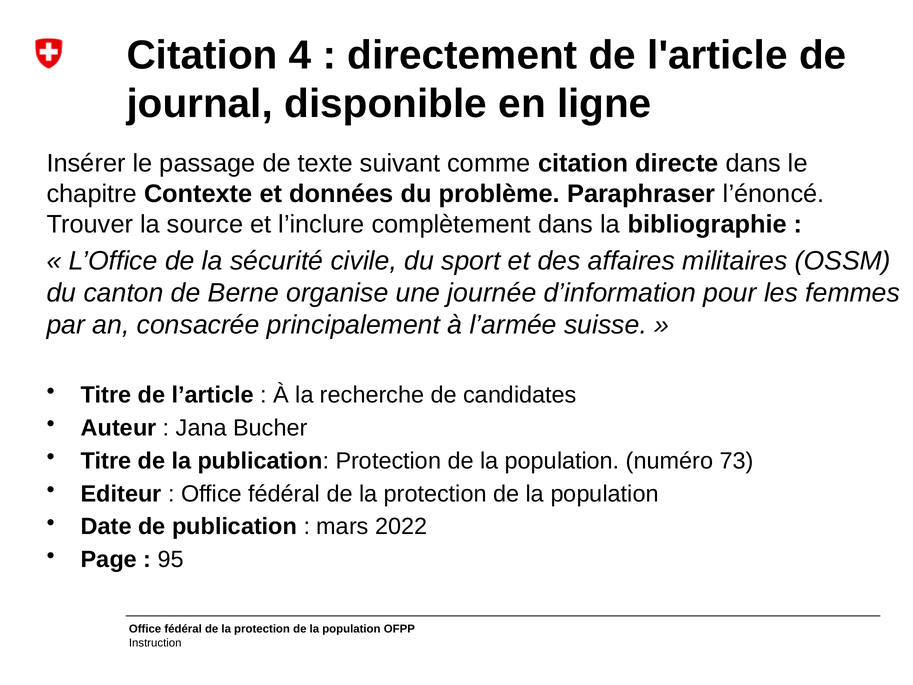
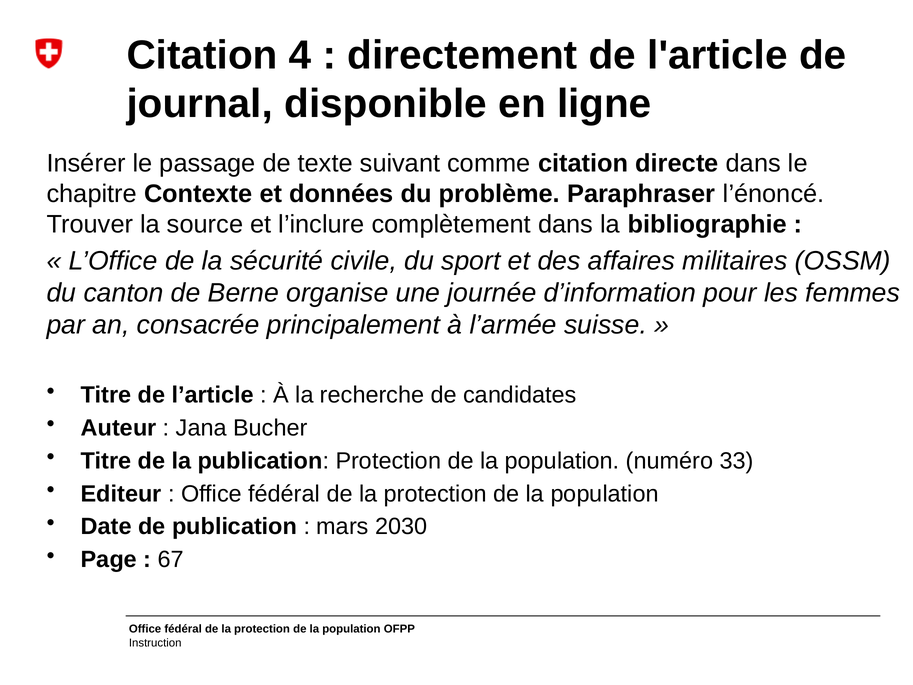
73: 73 -> 33 (737, 461)
2022: 2022 -> 2030 (401, 527)
95: 95 -> 67 (171, 559)
